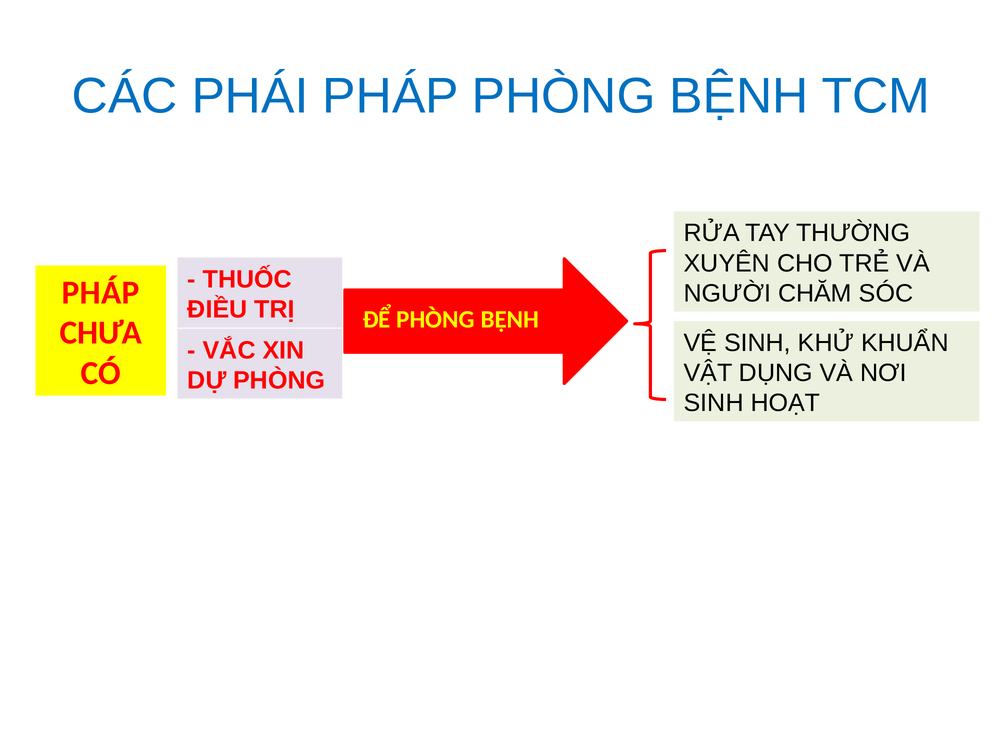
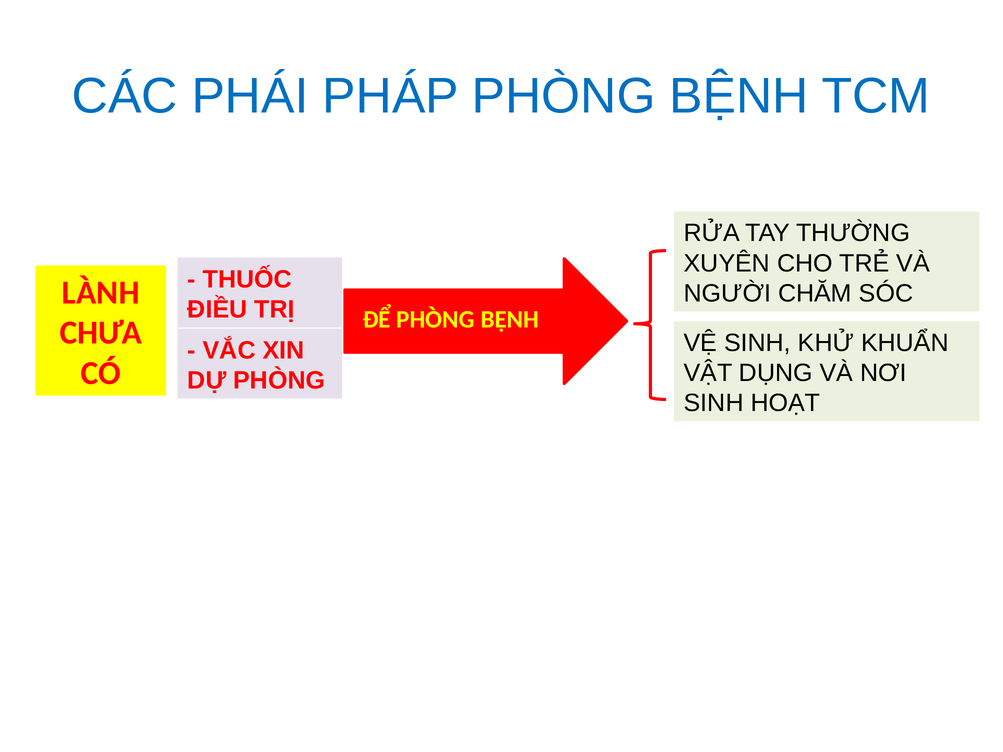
PHÁP: PHÁP -> LÀNH (101, 293)
